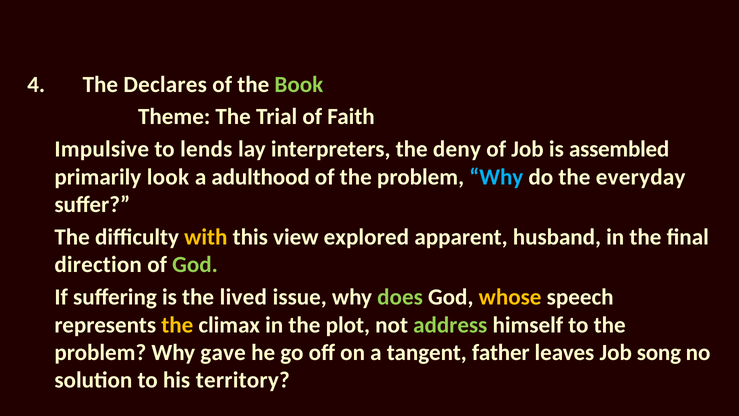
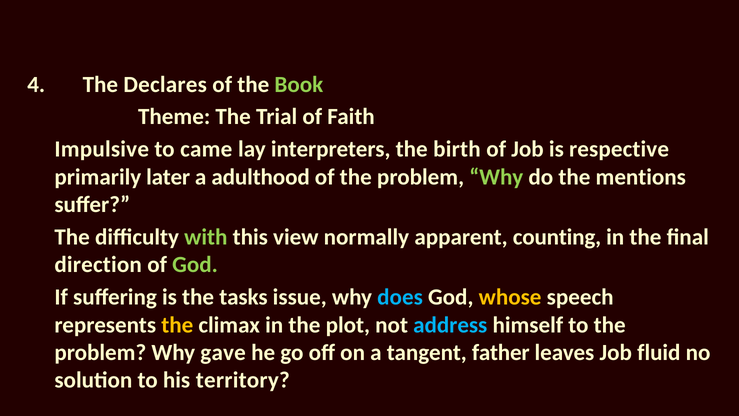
lends: lends -> came (206, 149)
deny: deny -> birth (457, 149)
assembled: assembled -> respective (619, 149)
look: look -> later (168, 177)
Why colour: light blue -> light green (496, 177)
everyday: everyday -> mentions (641, 177)
with colour: yellow -> light green (206, 237)
explored: explored -> normally (366, 237)
husband: husband -> counting (557, 237)
lived: lived -> tasks (243, 297)
does colour: light green -> light blue (400, 297)
address colour: light green -> light blue (450, 325)
song: song -> fluid (659, 352)
